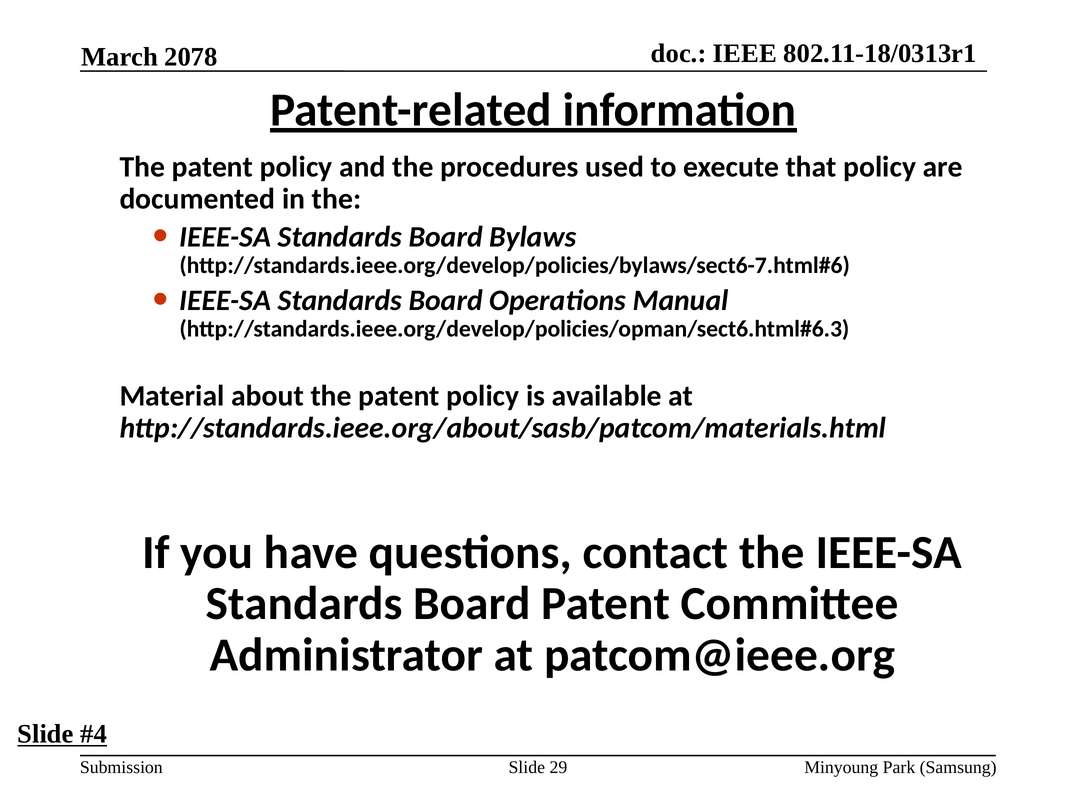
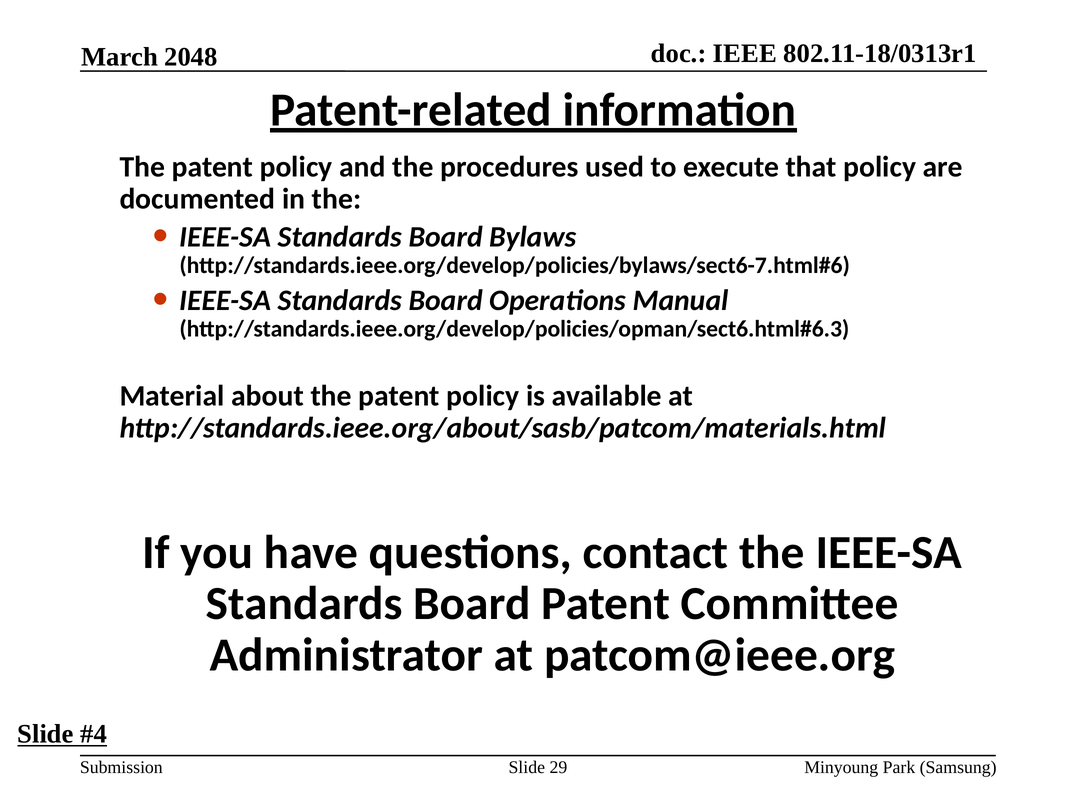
2078: 2078 -> 2048 (191, 57)
